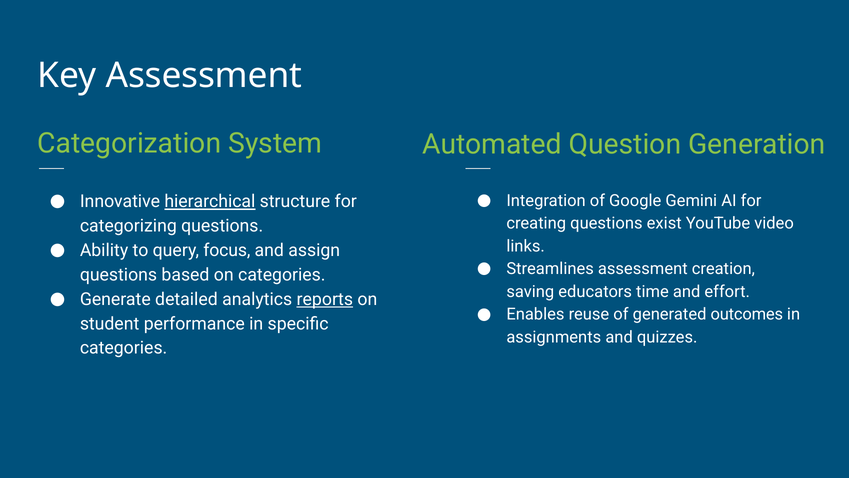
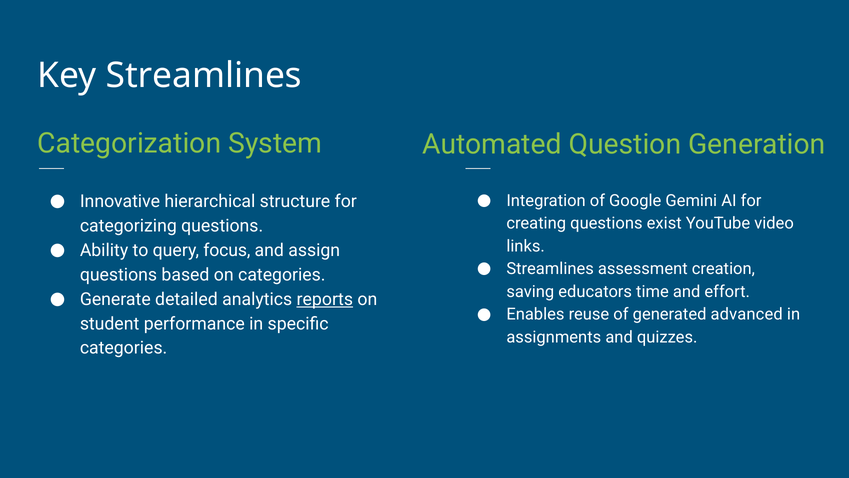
Key Assessment: Assessment -> Streamlines (204, 75)
hierarchical underline: present -> none (210, 201)
outcomes: outcomes -> advanced (747, 314)
